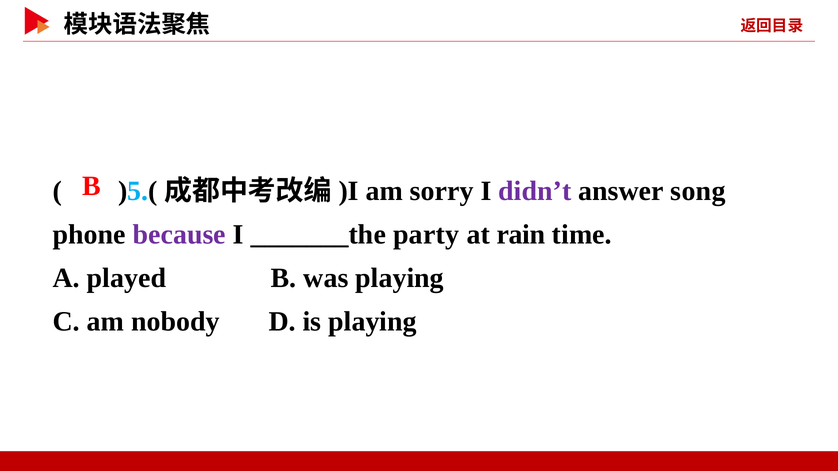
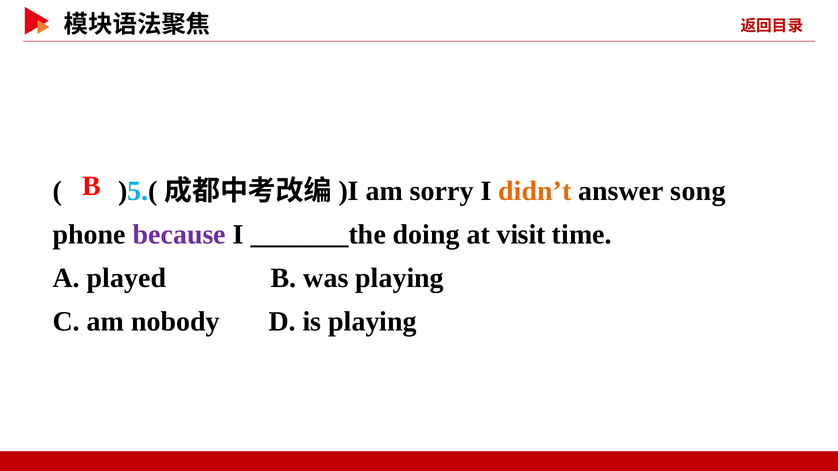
didn’t colour: purple -> orange (535, 191)
party: party -> doing (426, 235)
rain: rain -> visit (521, 235)
